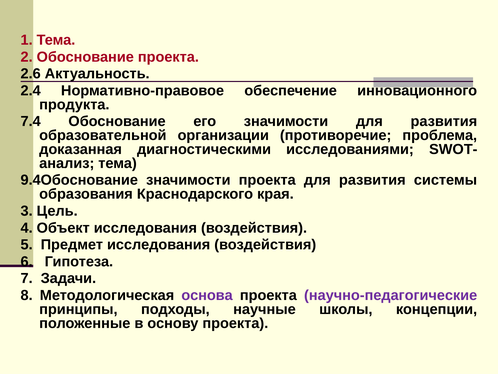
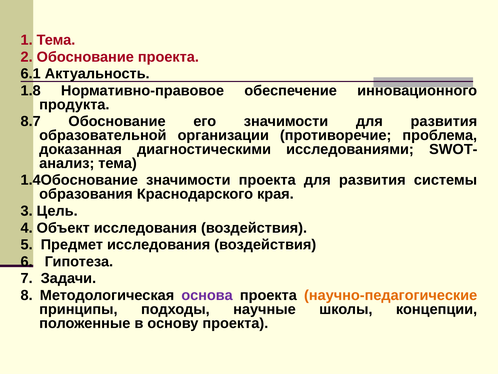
2.6: 2.6 -> 6.1 (31, 74)
2.4: 2.4 -> 1.8 (31, 91)
7.4: 7.4 -> 8.7 (31, 121)
9.4Обоснование: 9.4Обоснование -> 1.4Обоснование (79, 180)
научно-педагогические colour: purple -> orange (391, 295)
